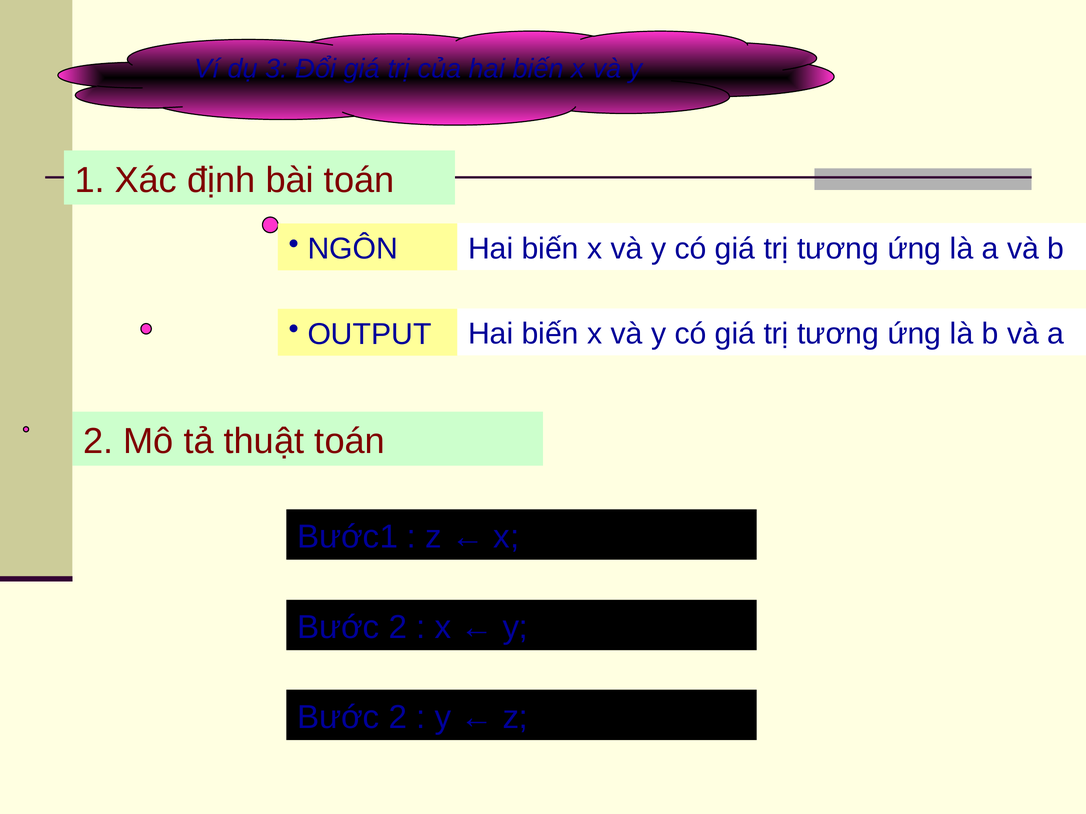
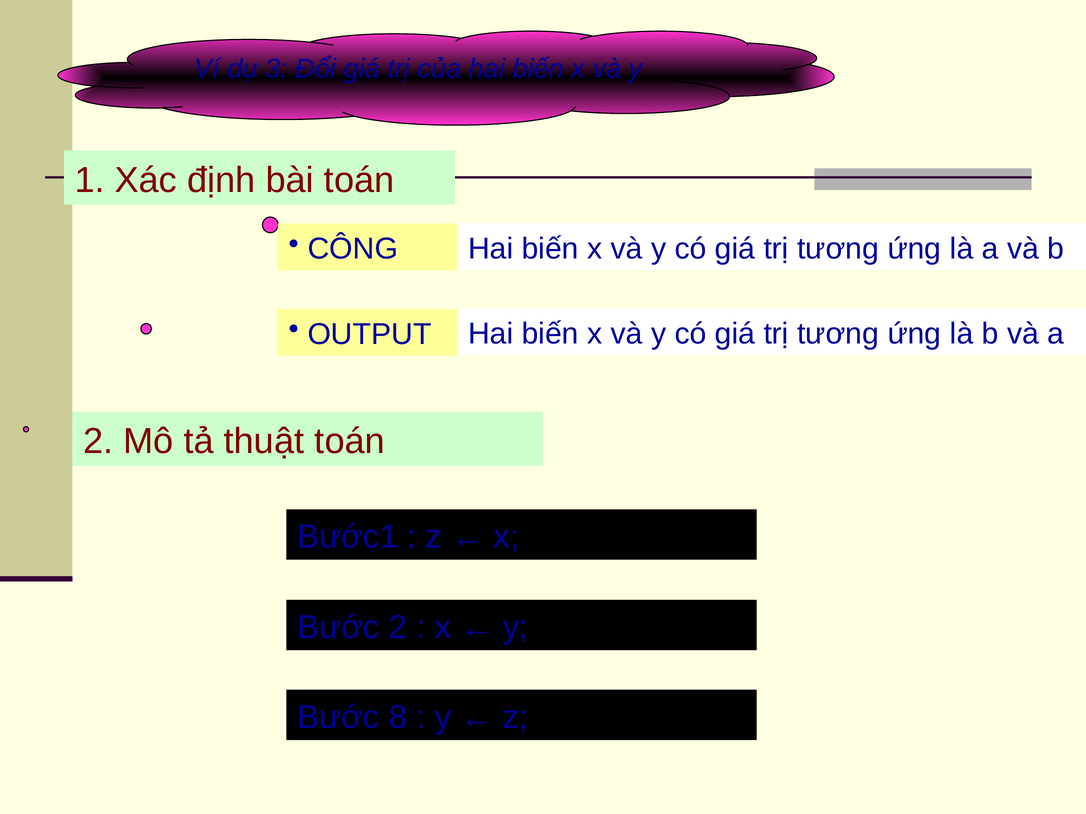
NGÔN: NGÔN -> CÔNG (353, 249)
2: 2 -> 8 (398, 718)
